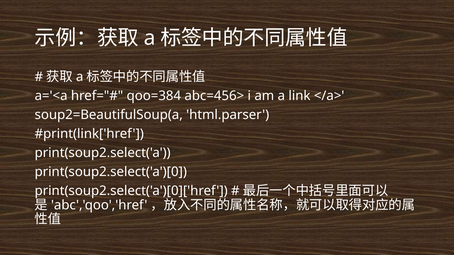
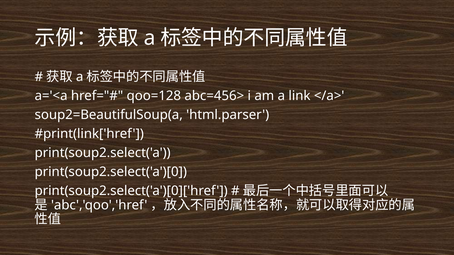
qoo=384: qoo=384 -> qoo=128 (154, 96)
